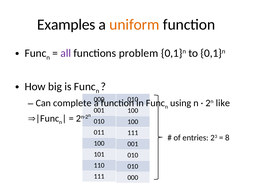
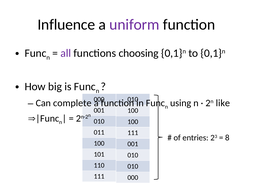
Examples: Examples -> Influence (66, 24)
uniform colour: orange -> purple (134, 24)
problem: problem -> choosing (139, 53)
